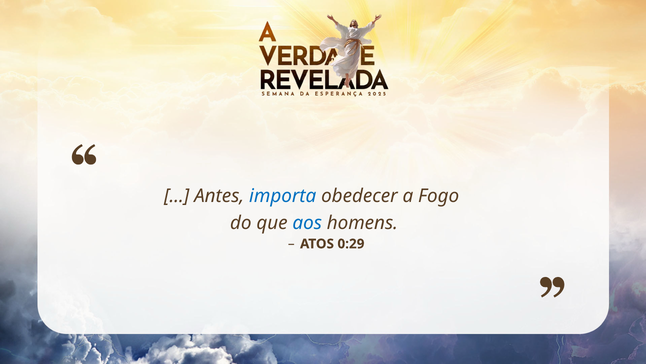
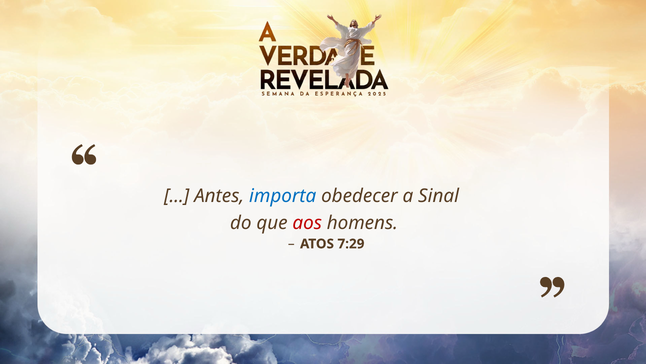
Fogo: Fogo -> Sinal (439, 196)
aos colour: blue -> red (307, 223)
0:29: 0:29 -> 7:29 (351, 243)
